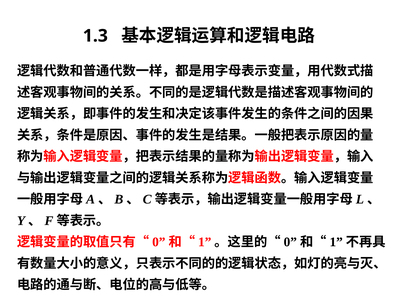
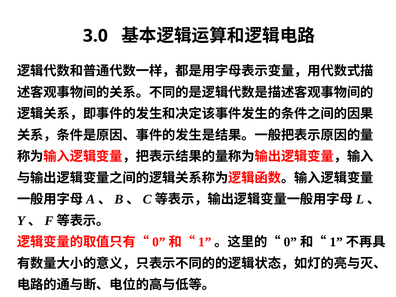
1.3: 1.3 -> 3.0 (95, 36)
